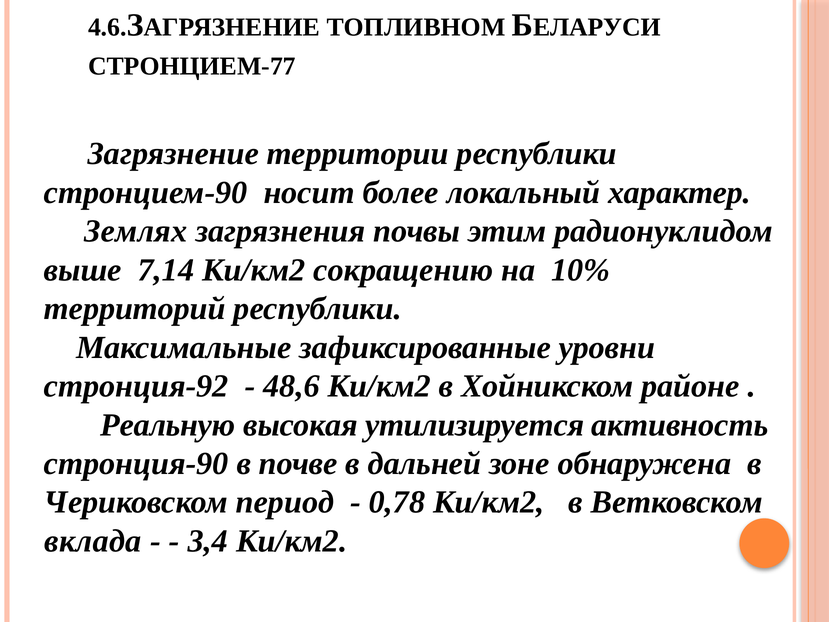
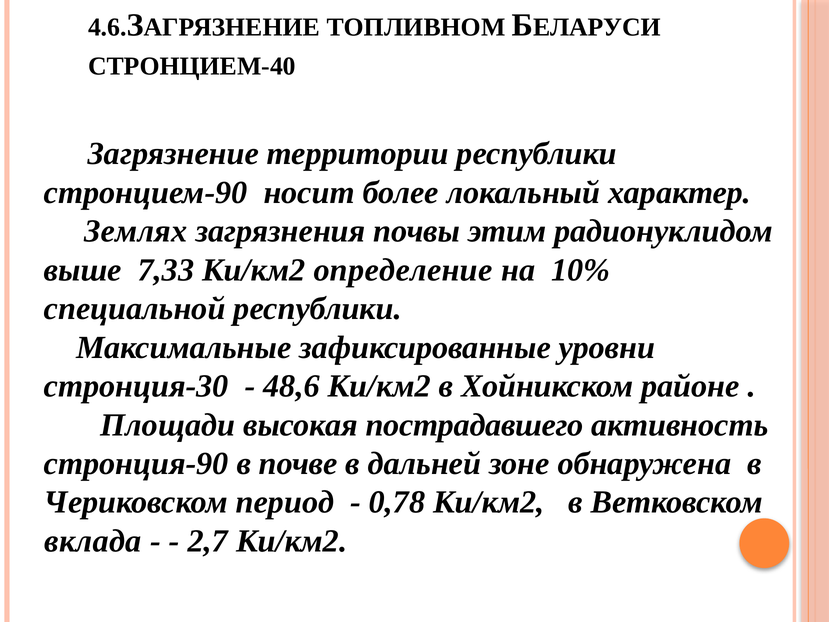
СТРОНЦИЕМ-77: СТРОНЦИЕМ-77 -> СТРОНЦИЕМ-40 (192, 66)
7,14: 7,14 -> 7,33 (166, 270)
сокращению: сокращению -> определение (403, 270)
территорий: территорий -> специальной (135, 309)
стронция-92: стронция-92 -> стронция-30 (136, 386)
Реальную: Реальную -> Площади (168, 425)
утилизируется: утилизируется -> пострадавшего (475, 425)
3,4: 3,4 -> 2,7 (208, 541)
